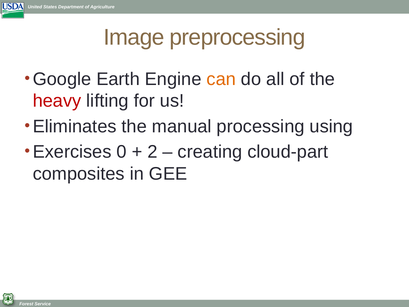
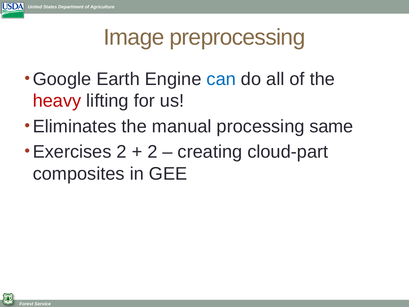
can colour: orange -> blue (221, 79)
using: using -> same (331, 126)
Exercises 0: 0 -> 2 (122, 152)
